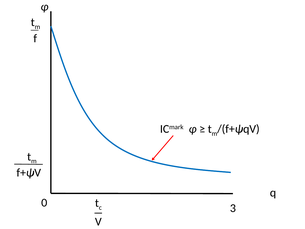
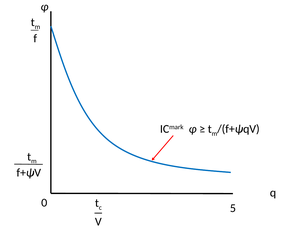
3: 3 -> 5 (233, 208)
